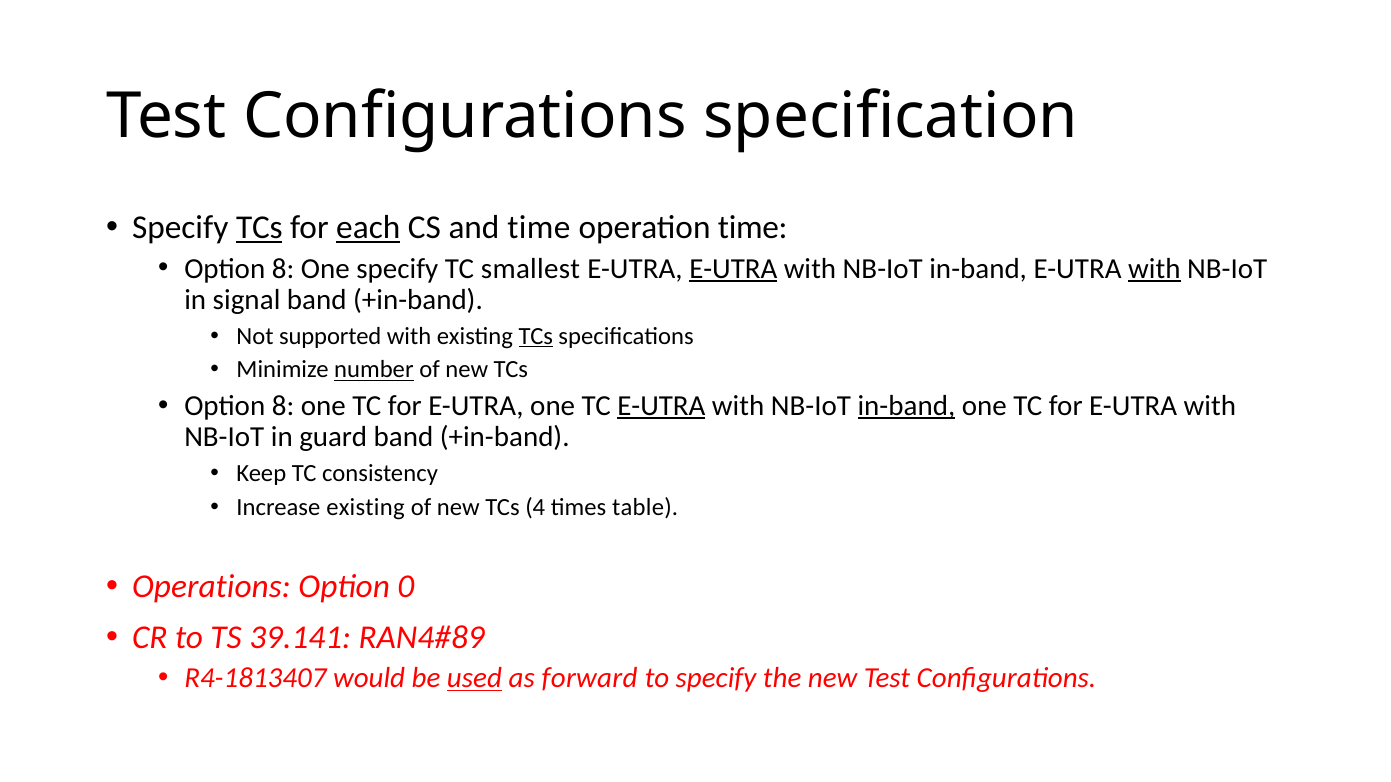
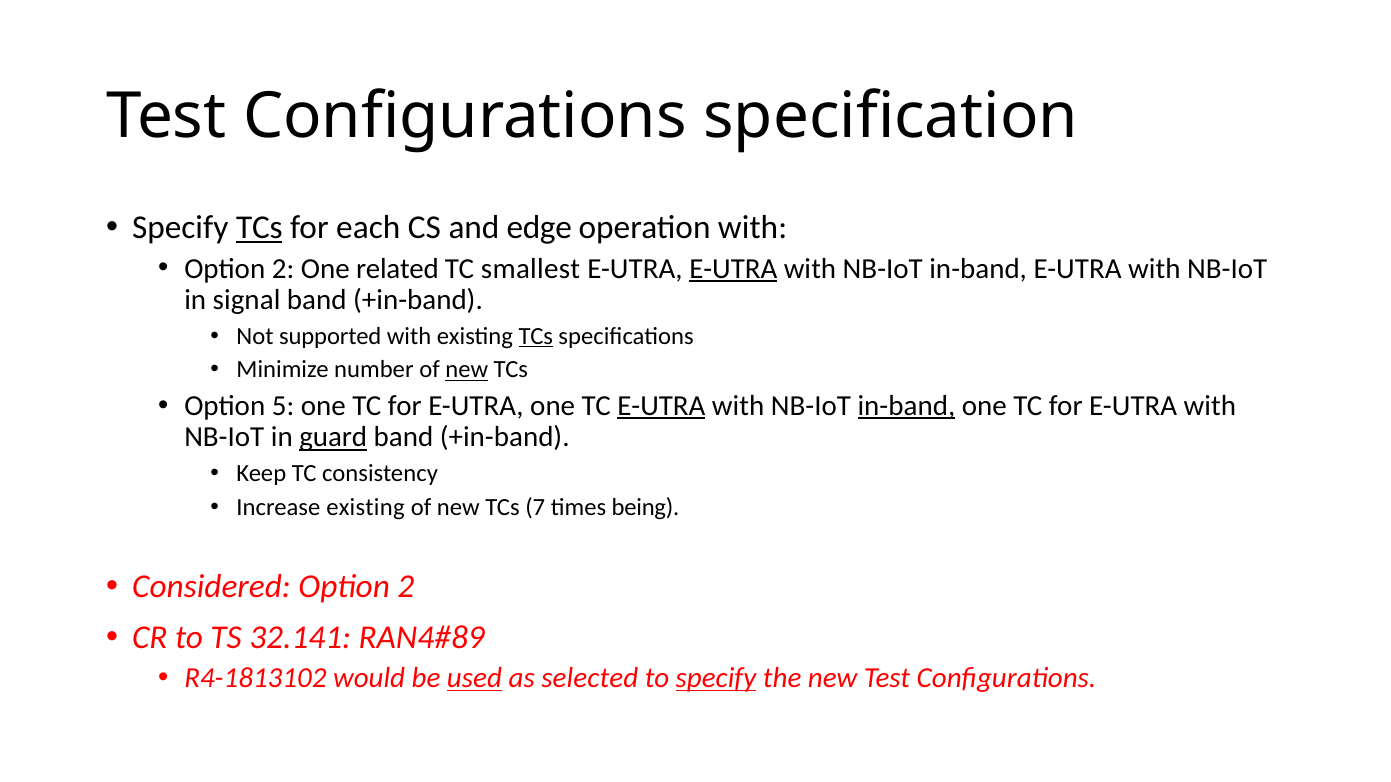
each underline: present -> none (368, 228)
and time: time -> edge (539, 228)
operation time: time -> with (753, 228)
8: 8 -> 2 (283, 269)
One specify: specify -> related (397, 269)
with underline: present -> none (1154, 269)
number underline: present -> none (374, 370)
new underline: none -> present (467, 370)
8: 8 -> 5 (283, 406)
guard underline: none -> present (333, 437)
4: 4 -> 7 (535, 507)
table: table -> being (645, 507)
Operations: Operations -> Considered (211, 587)
0: 0 -> 2 (406, 587)
39.141: 39.141 -> 32.141 (300, 638)
R4-1813407: R4-1813407 -> R4-1813102 (255, 678)
forward: forward -> selected (590, 678)
specify underline: none -> present (716, 678)
